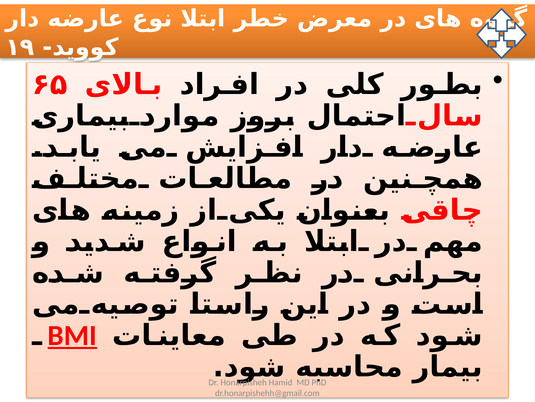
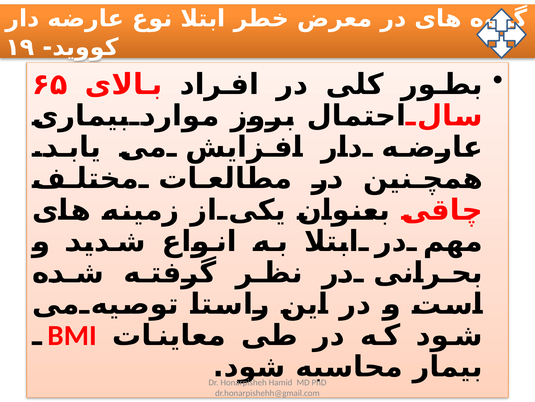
BMI underline: present -> none (72, 335)
